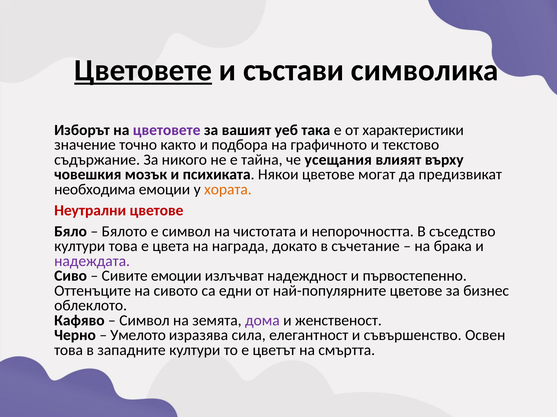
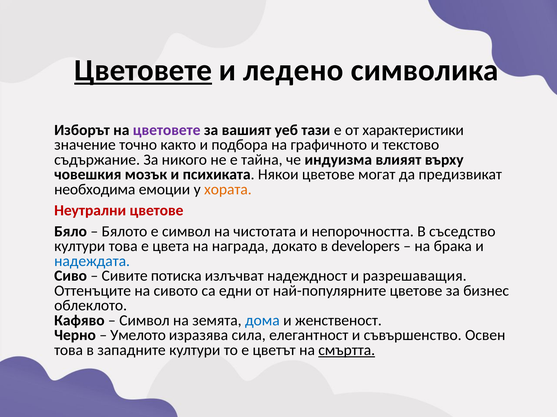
състави: състави -> ледено (293, 71)
така: така -> тази (316, 130)
усещания: усещания -> индуизма (338, 160)
съчетание: съчетание -> developers (366, 247)
надеждата colour: purple -> blue (92, 261)
Сивите емоции: емоции -> потиска (176, 276)
първостепенно: първостепенно -> разрешаващия (415, 276)
дома colour: purple -> blue (262, 321)
смъртта underline: none -> present (347, 351)
